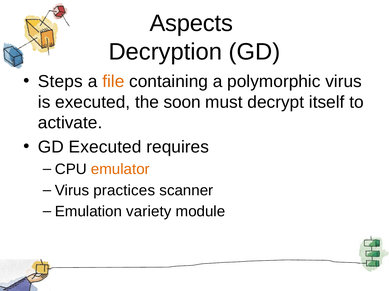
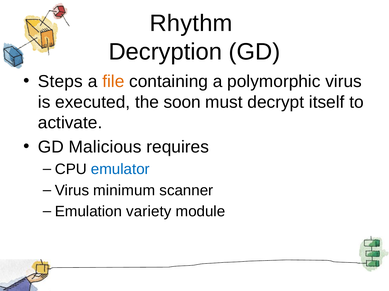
Aspects: Aspects -> Rhythm (191, 23)
GD Executed: Executed -> Malicious (105, 147)
emulator colour: orange -> blue (120, 170)
practices: practices -> minimum (124, 191)
